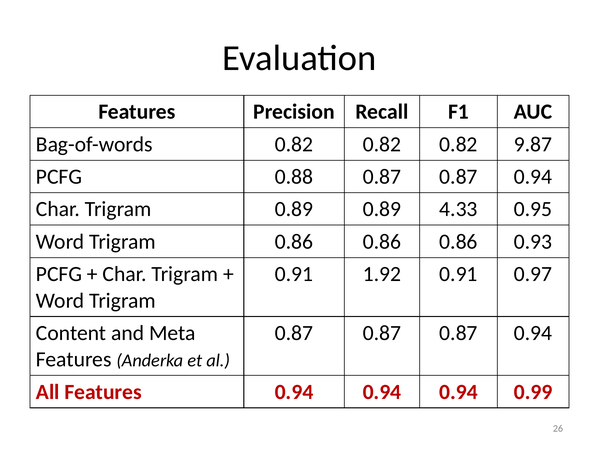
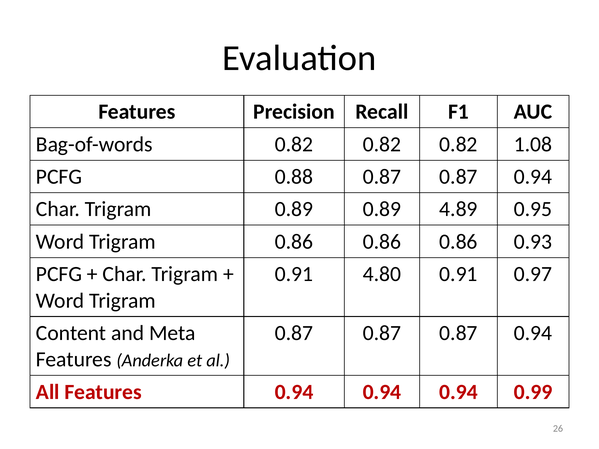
9.87: 9.87 -> 1.08 (533, 144)
4.33: 4.33 -> 4.89 (458, 209)
1.92: 1.92 -> 4.80 (382, 274)
